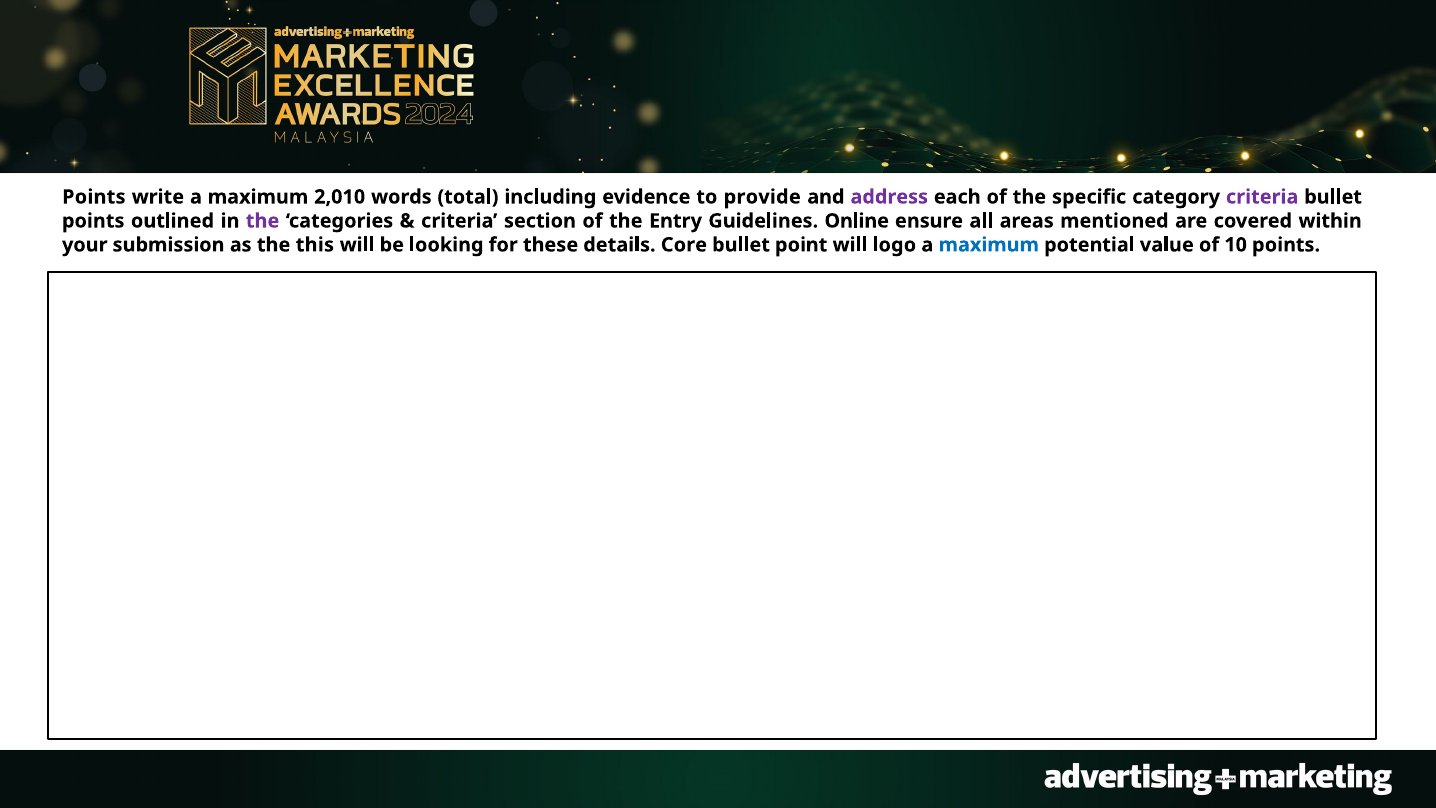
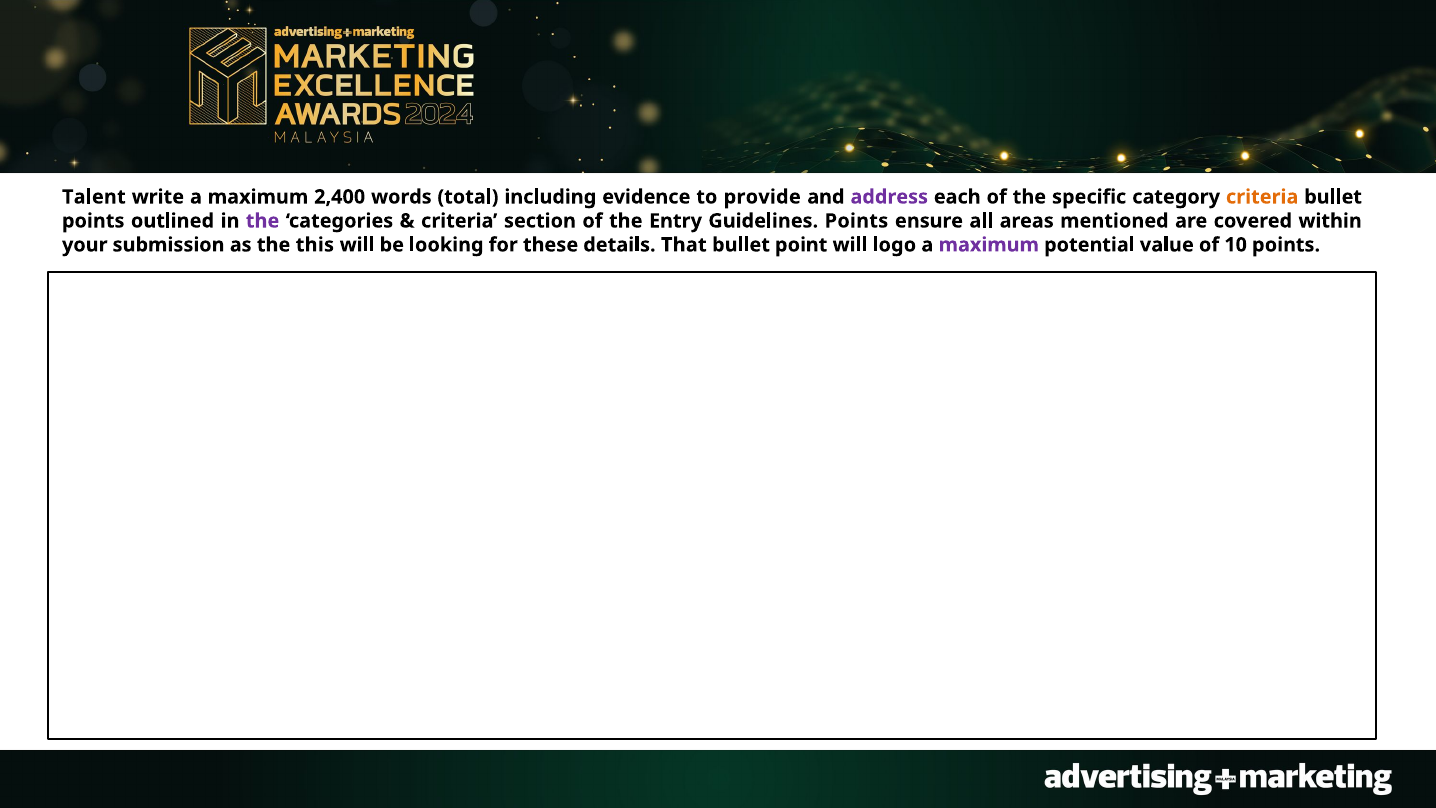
Points: Points -> Talent (94, 197)
2,010: 2,010 -> 2,400 (340, 197)
criteria colour: purple -> orange (1262, 197)
Guidelines Online: Online -> Points (856, 221)
Core: Core -> That (684, 245)
maximum colour: blue -> purple (989, 245)
